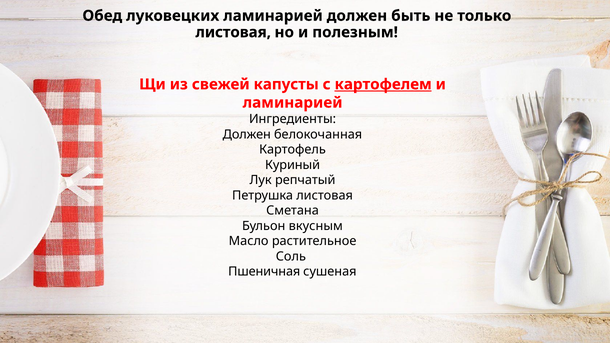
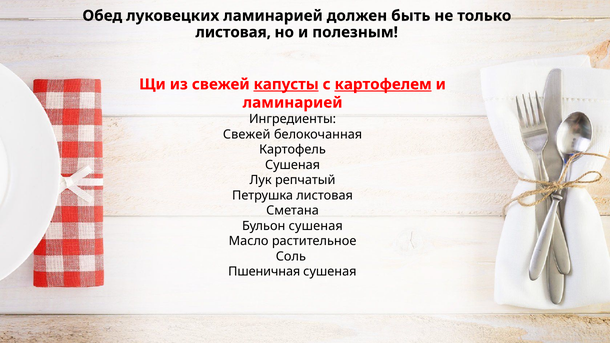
капусты underline: none -> present (286, 84)
Должен: Должен -> Свежей (247, 135)
Куриный: Куриный -> Сушеная (293, 165)
Бульон вкусным: вкусным -> сушеная (316, 226)
